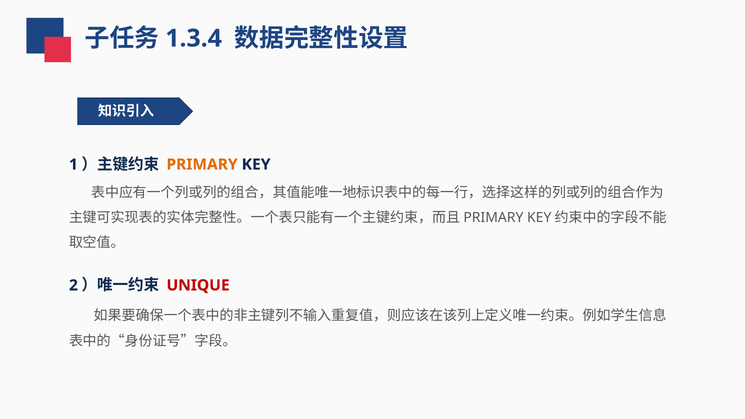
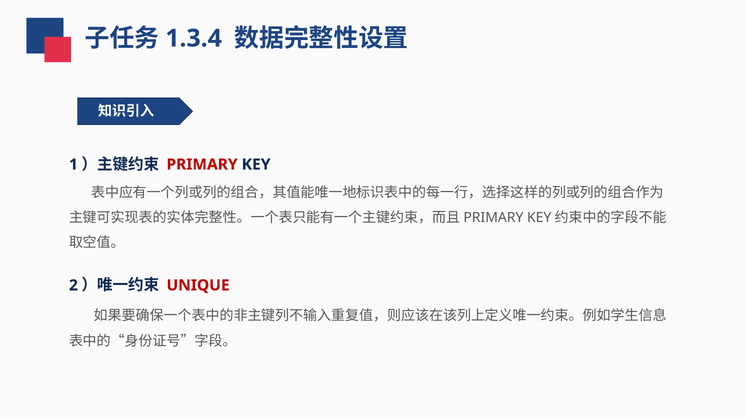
PRIMARY colour: orange -> red (202, 165)
